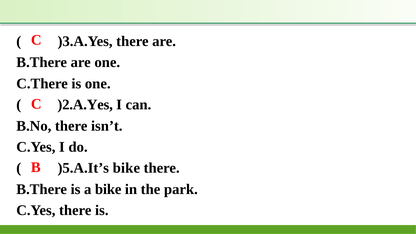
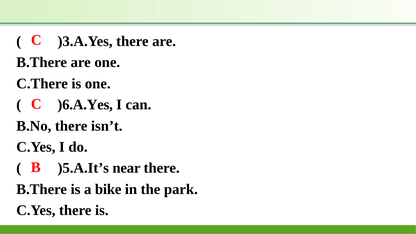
)2.A.Yes: )2.A.Yes -> )6.A.Yes (85, 105)
)5.A.It’s bike: bike -> near (126, 168)
